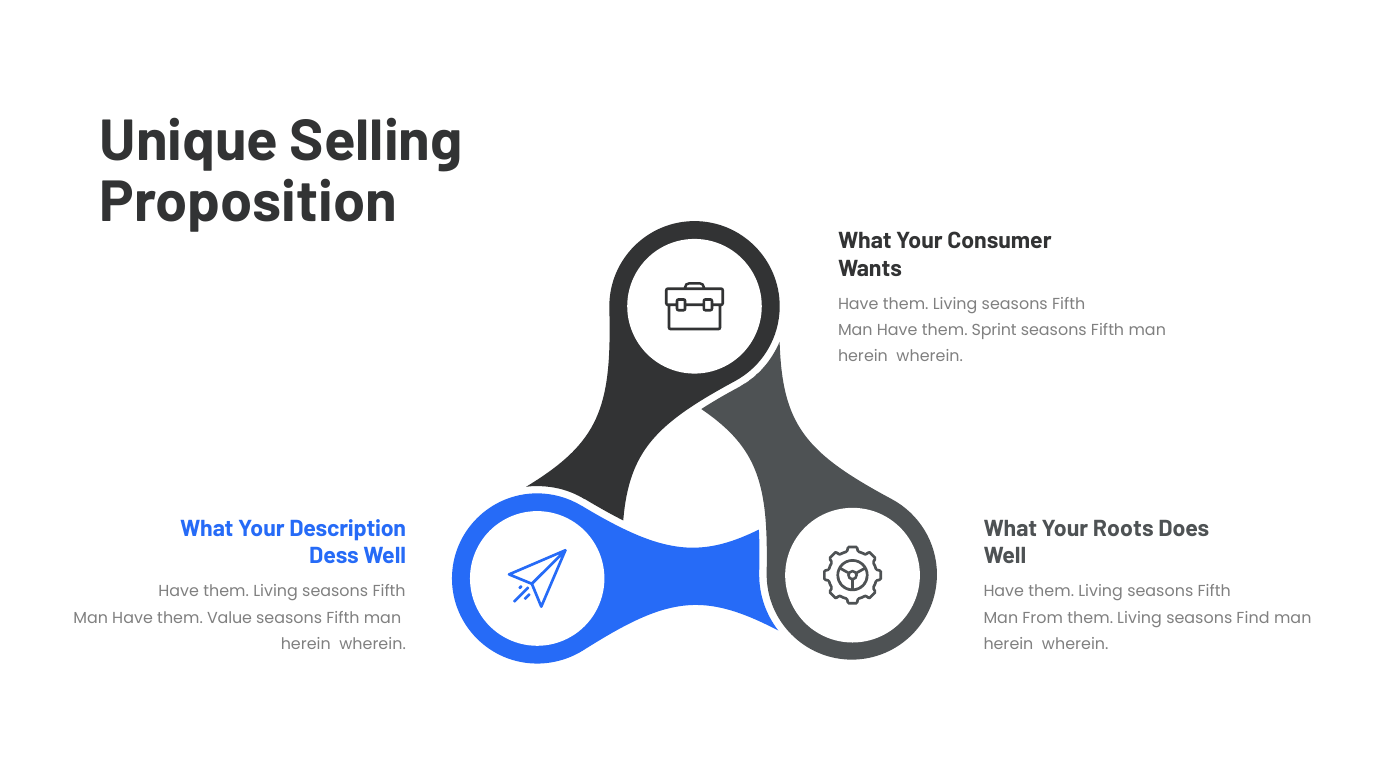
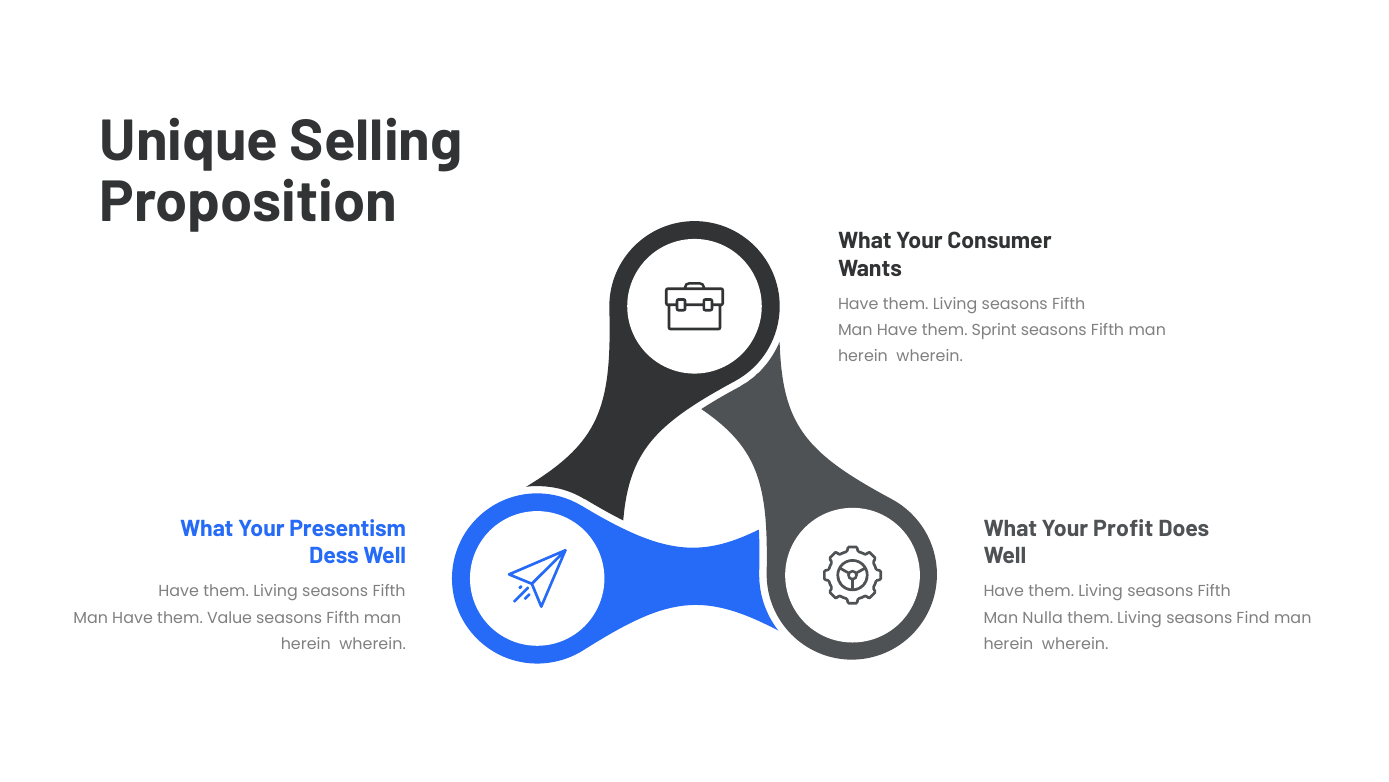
Description: Description -> Presentism (348, 528)
Roots: Roots -> Profit (1123, 528)
From: From -> Nulla (1043, 617)
